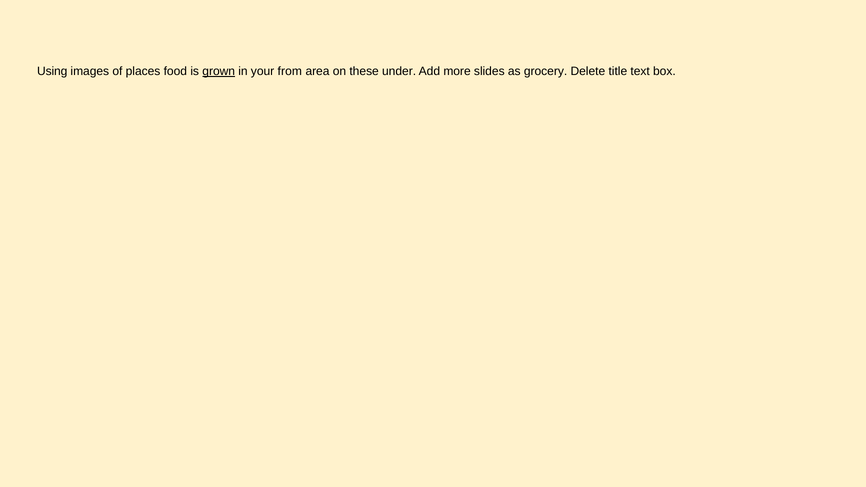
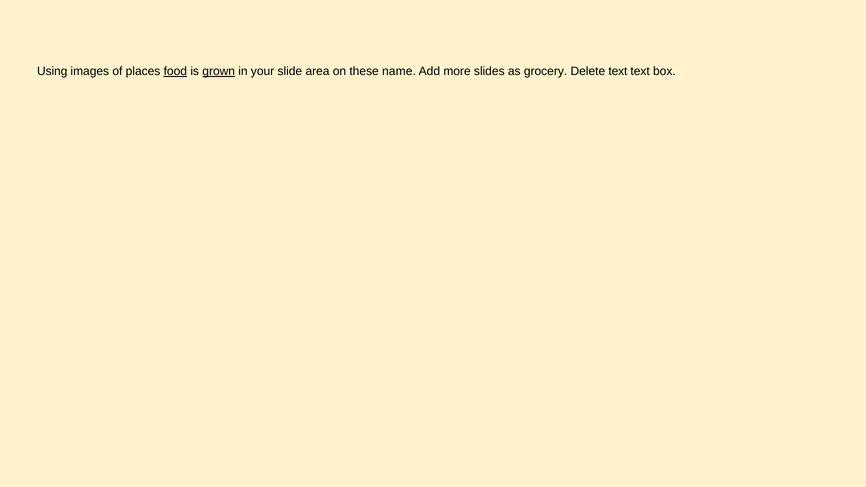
food underline: none -> present (175, 71)
from: from -> slide (290, 71)
under: under -> name (399, 71)
Delete title: title -> text (618, 71)
